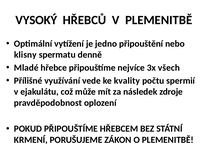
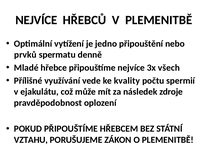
VYSOKÝ: VYSOKÝ -> NEJVÍCE (36, 20)
klisny: klisny -> prvků (25, 55)
KRMENÍ: KRMENÍ -> VZTAHU (31, 140)
